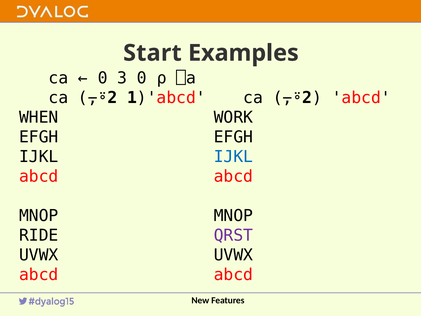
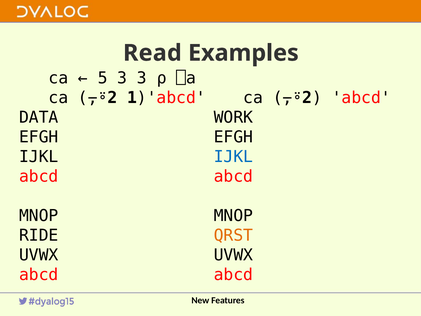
Start: Start -> Read (152, 53)
0: 0 -> 5 (103, 78)
3 0: 0 -> 3 (142, 78)
WHEN: WHEN -> DATA (39, 117)
QRST colour: purple -> orange (234, 235)
